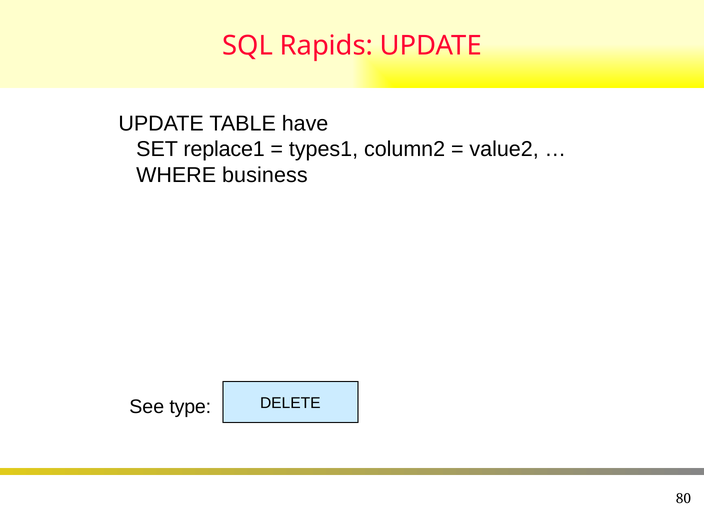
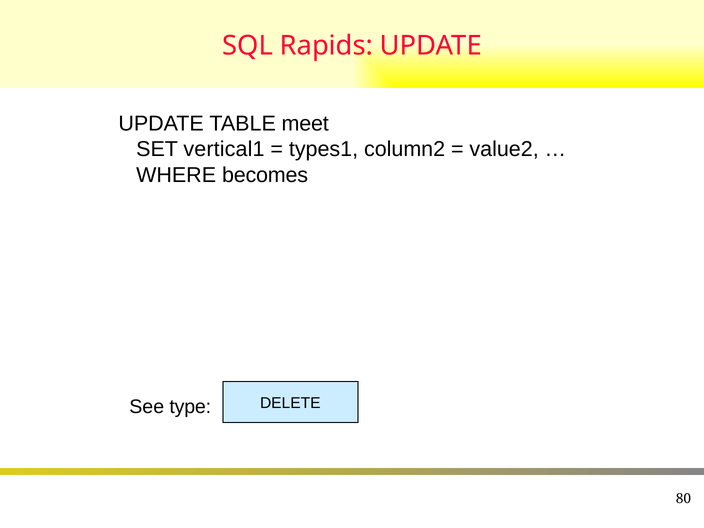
have: have -> meet (305, 123)
replace1: replace1 -> vertical1 (224, 149)
business: business -> becomes (265, 175)
